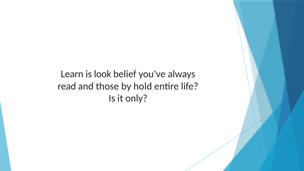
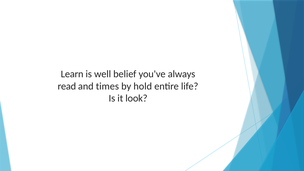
look: look -> well (103, 74)
those: those -> times (107, 86)
only: only -> look (136, 98)
